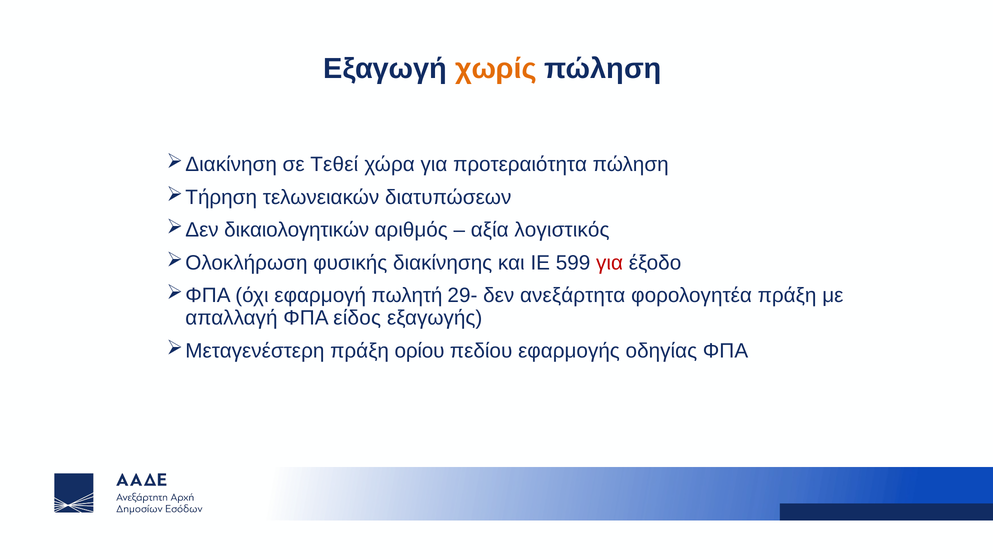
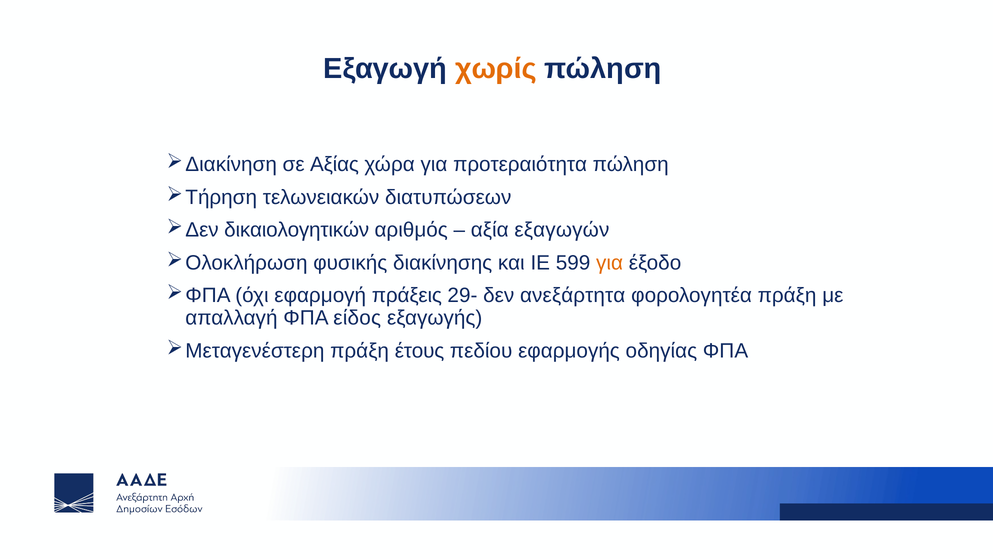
Τεθεί: Τεθεί -> Αξίας (334, 164)
λογιστικός: λογιστικός -> εξαγωγών (562, 230)
για colour: red -> orange (610, 263)
πωλητή: πωλητή -> πράξεις (407, 295)
ορίου: ορίου -> έτους (420, 350)
